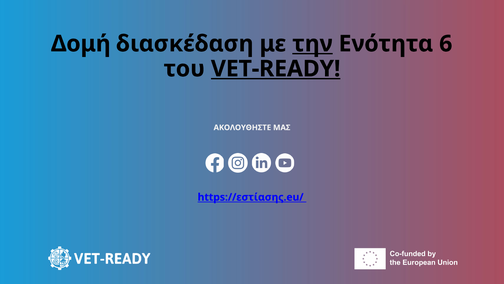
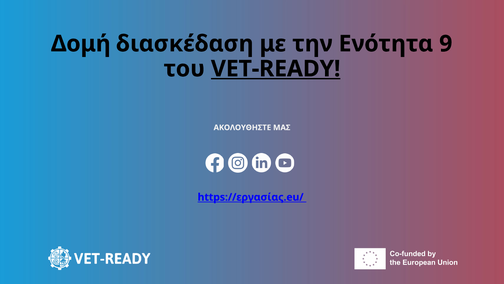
την underline: present -> none (312, 44)
6: 6 -> 9 (446, 44)
https://εστίασης.eu/: https://εστίασης.eu/ -> https://εργασίας.eu/ (251, 197)
